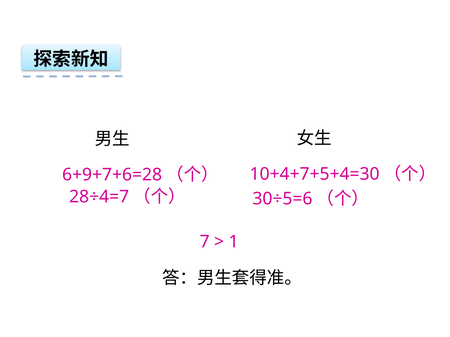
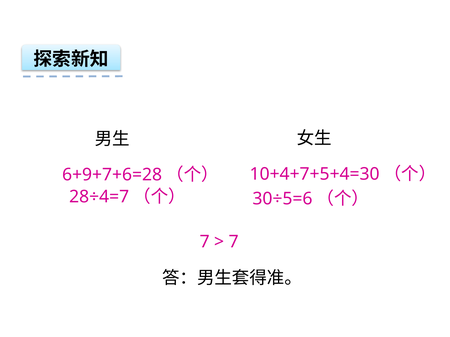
1: 1 -> 7 (234, 242)
